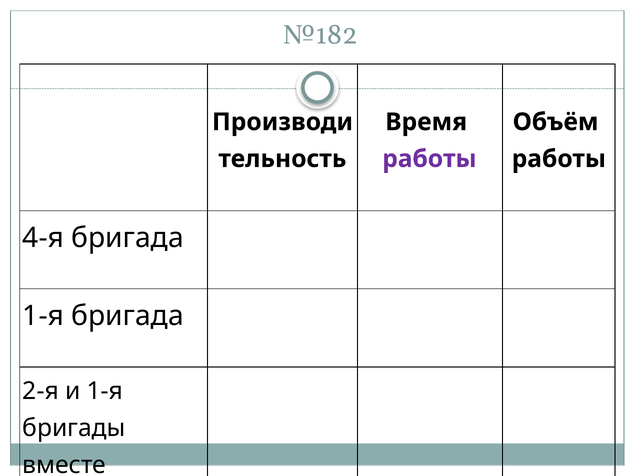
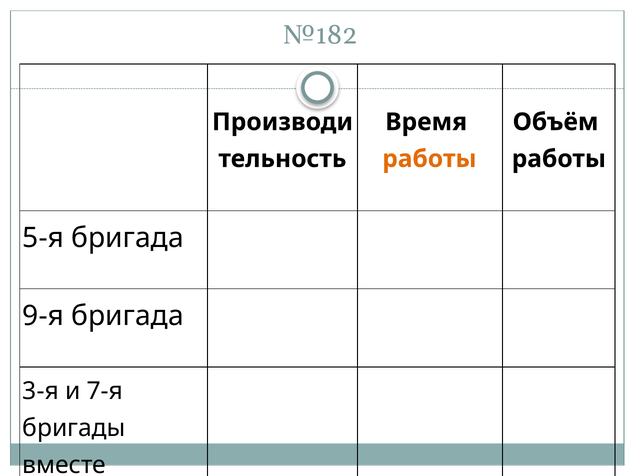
работы colour: purple -> orange (429, 159)
4-я: 4-я -> 5-я (43, 238)
1-я: 1-я -> 9-я (43, 316)
2-я: 2-я -> 3-я (41, 391)
и 1-я: 1-я -> 7-я (105, 391)
